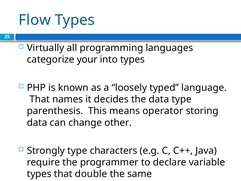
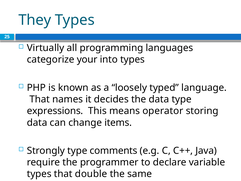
Flow: Flow -> They (35, 20)
parenthesis: parenthesis -> expressions (55, 111)
other: other -> items (118, 122)
characters: characters -> comments (114, 150)
